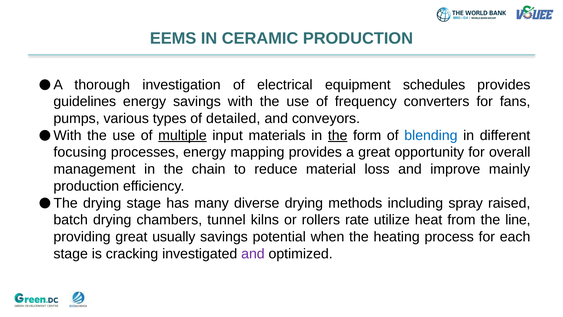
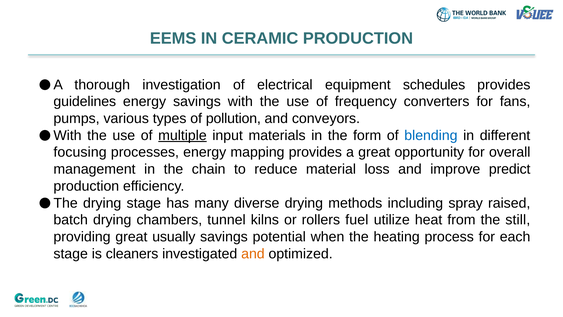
detailed: detailed -> pollution (233, 118)
the underline: present -> none (338, 135)
mainly: mainly -> predict (510, 169)
rate: rate -> fuel (357, 220)
line: line -> still (518, 220)
cracking: cracking -> cleaners (132, 254)
and colour: purple -> orange (253, 254)
